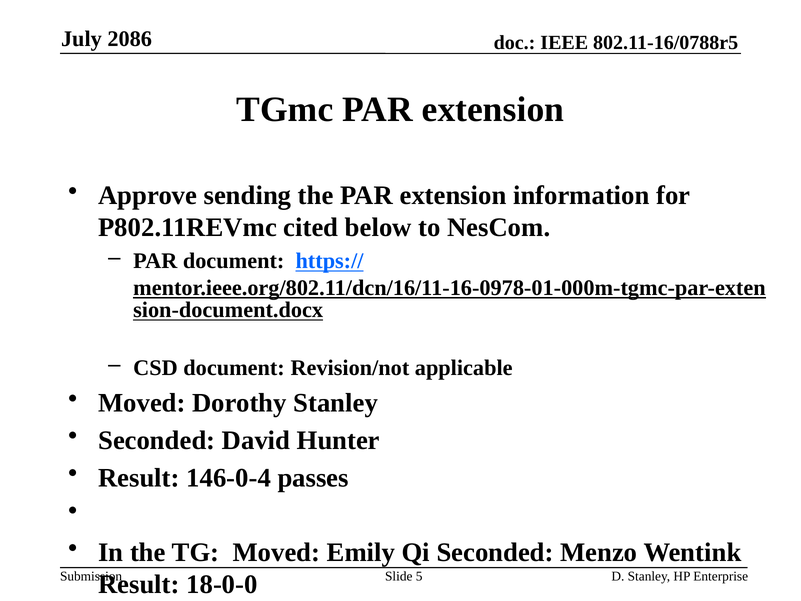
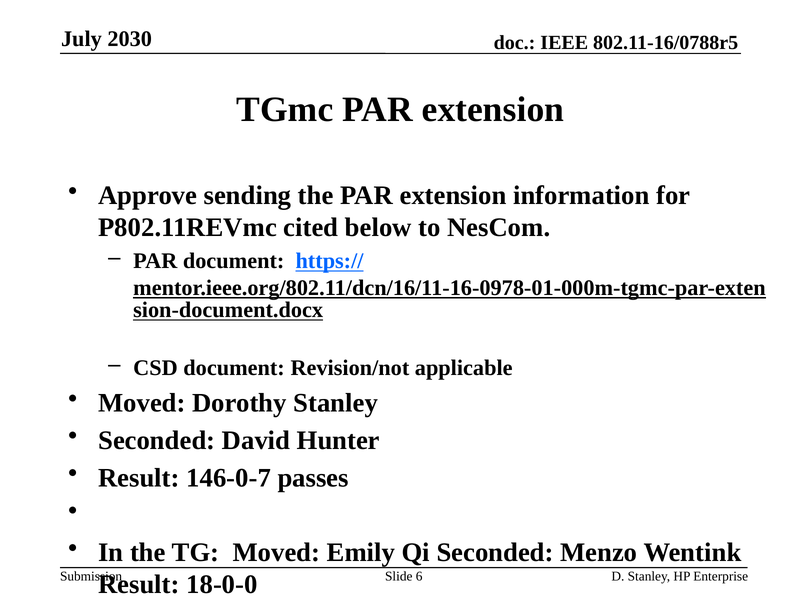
2086: 2086 -> 2030 (130, 39)
146-0-4: 146-0-4 -> 146-0-7 (229, 478)
5: 5 -> 6 (419, 576)
